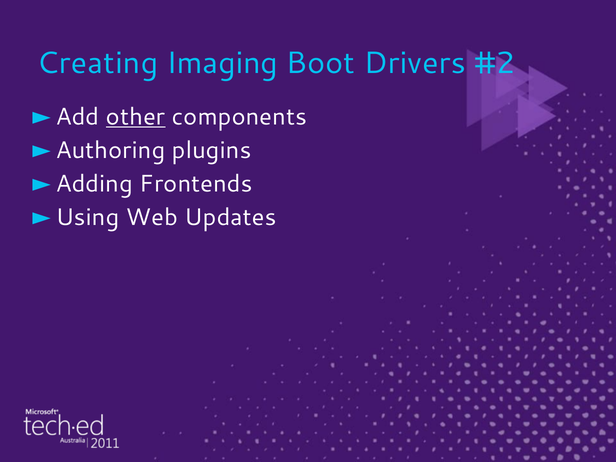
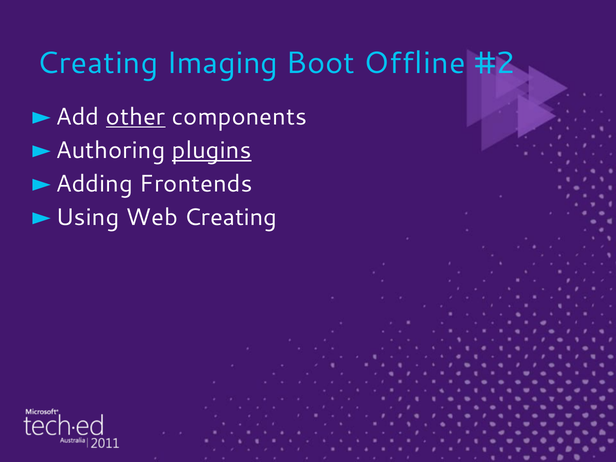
Drivers: Drivers -> Offline (415, 63)
plugins underline: none -> present (212, 150)
Web Updates: Updates -> Creating (231, 217)
